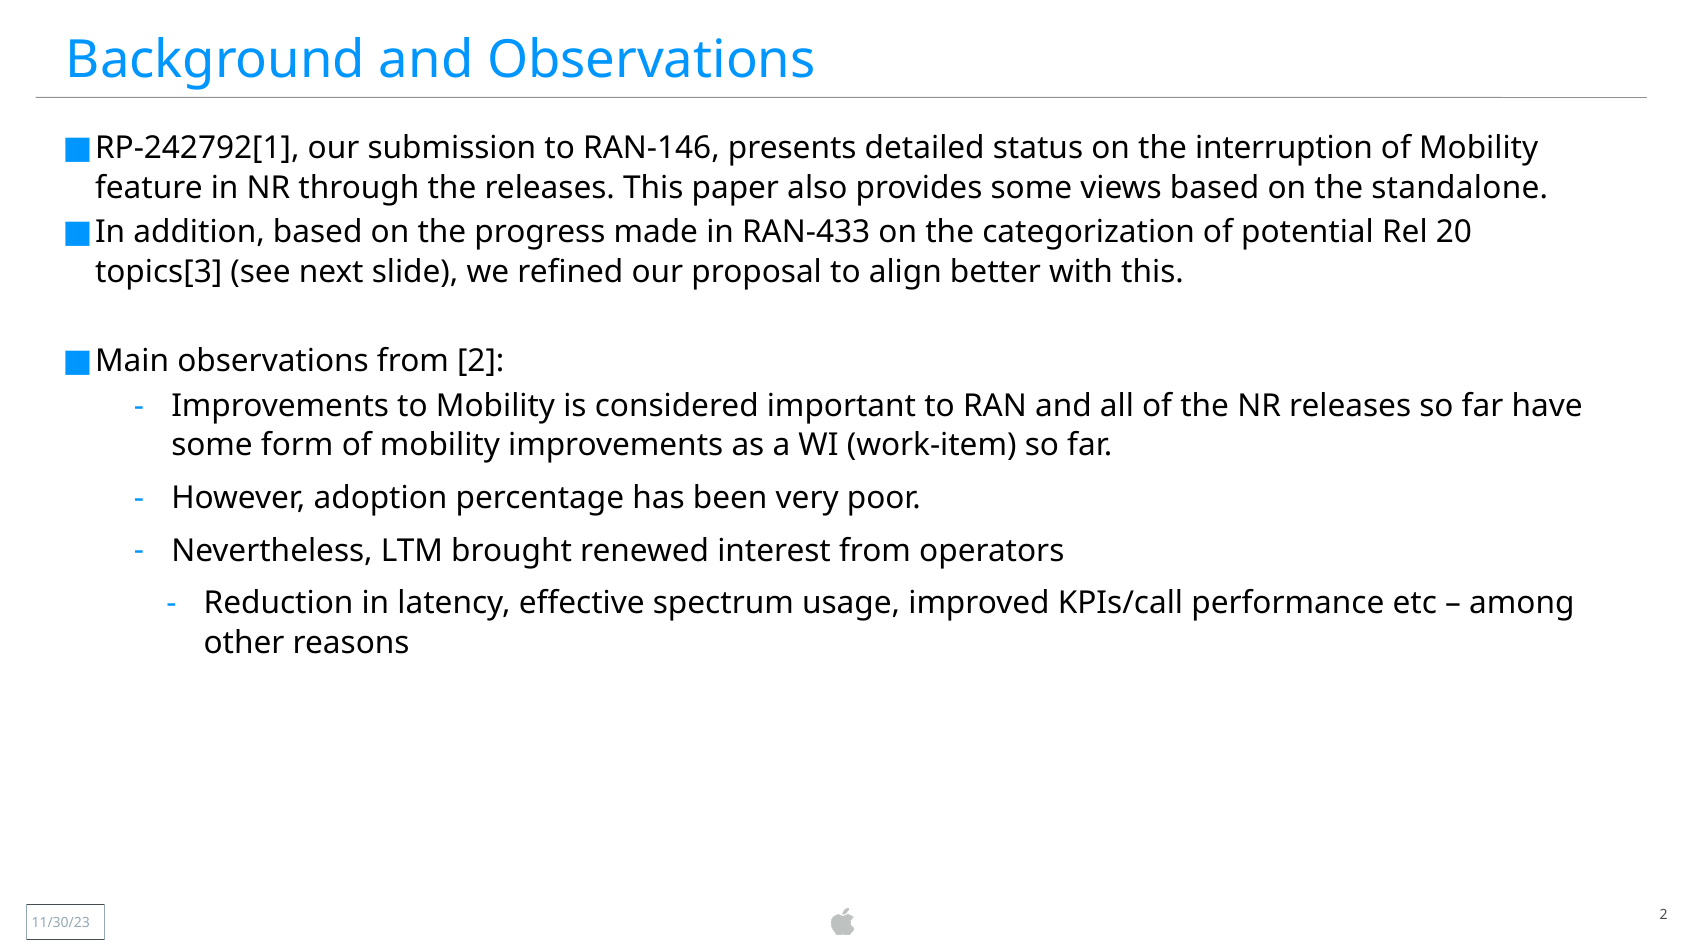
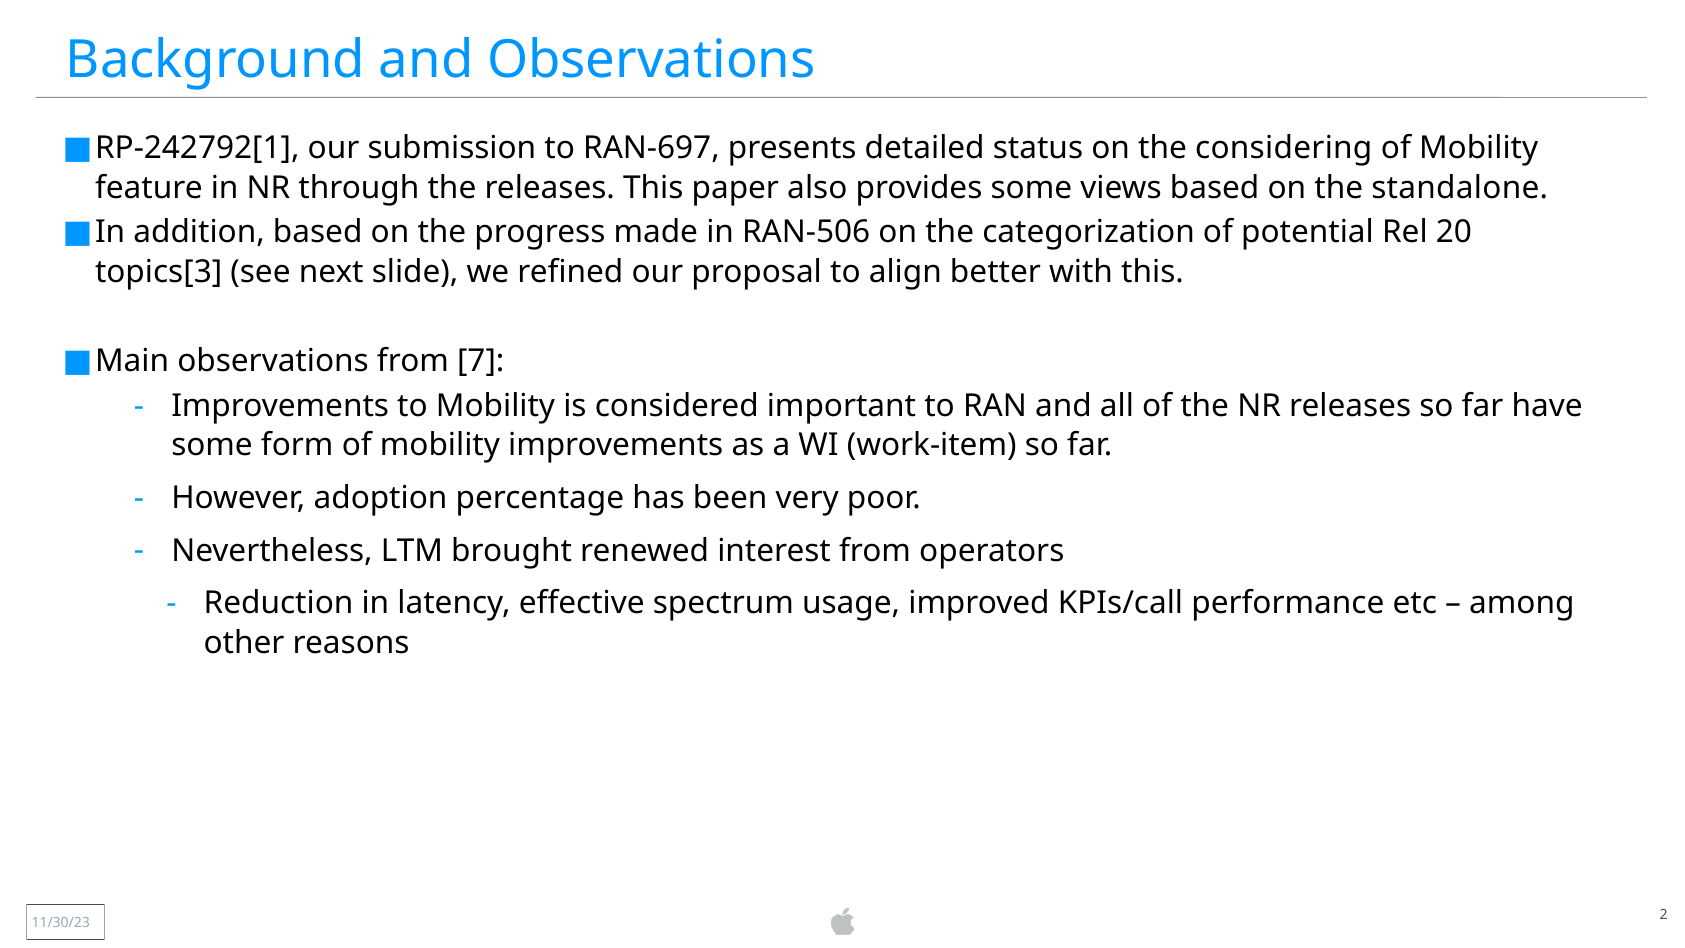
RAN-146: RAN-146 -> RAN-697 (651, 148)
interruption: interruption -> considering (1284, 148)
RAN-433: RAN-433 -> RAN-506 (806, 232)
from 2: 2 -> 7 (481, 361)
